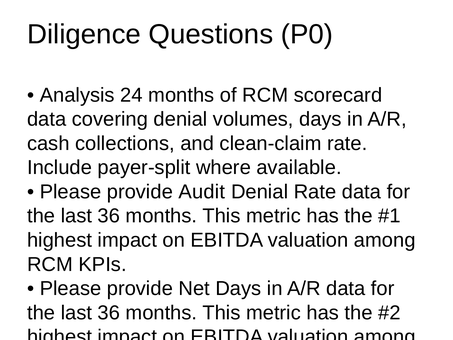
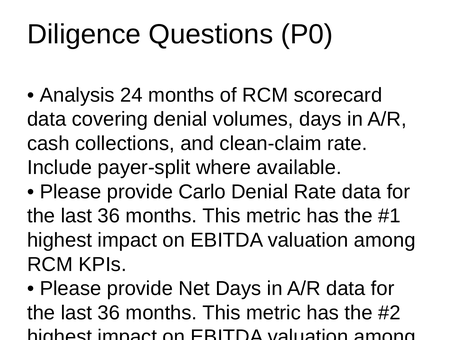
Audit: Audit -> Carlo (202, 192)
